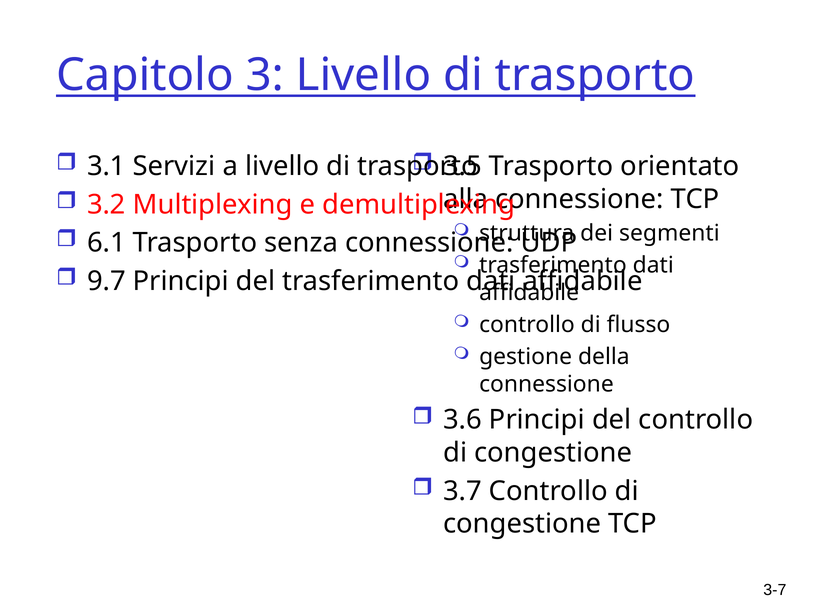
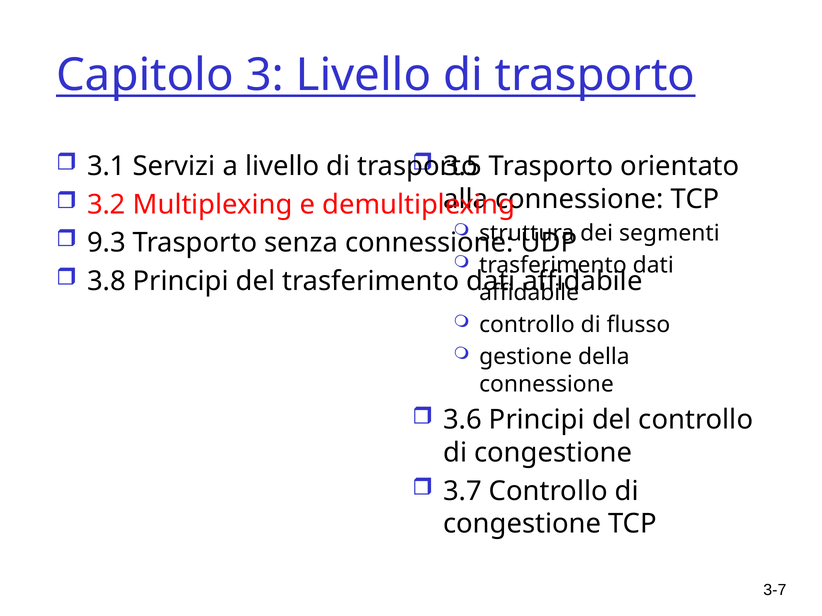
6.1: 6.1 -> 9.3 (106, 243)
9.7: 9.7 -> 3.8 (106, 281)
